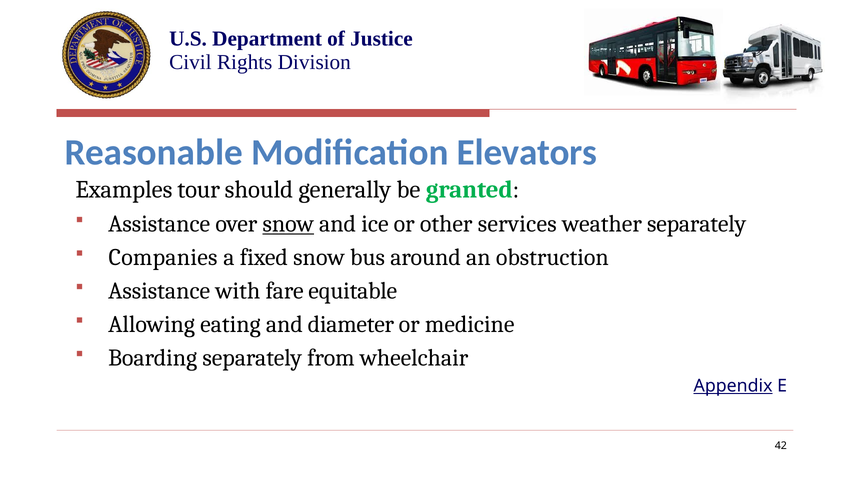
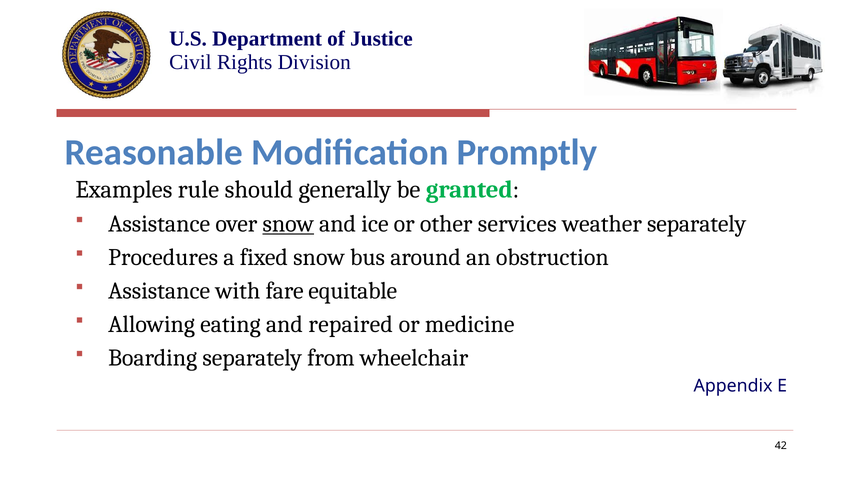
Elevators: Elevators -> Promptly (527, 152)
tour: tour -> rule (198, 190)
Companies: Companies -> Procedures (163, 257)
diameter: diameter -> repaired (351, 324)
Appendix underline: present -> none (733, 386)
